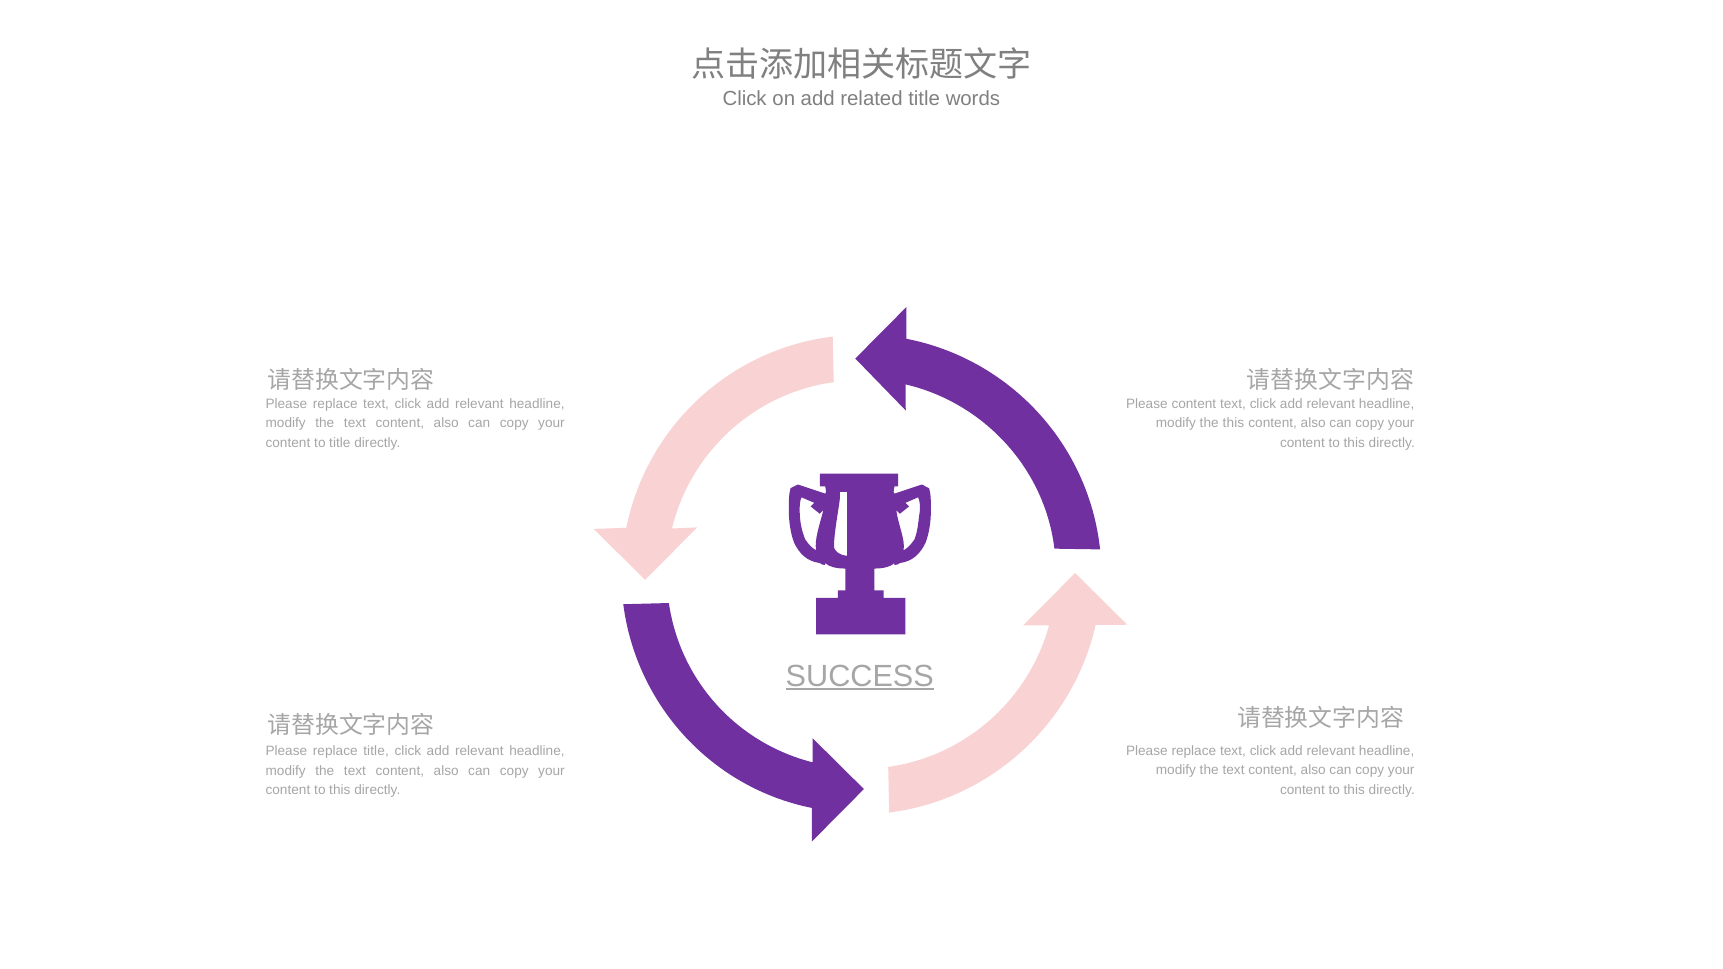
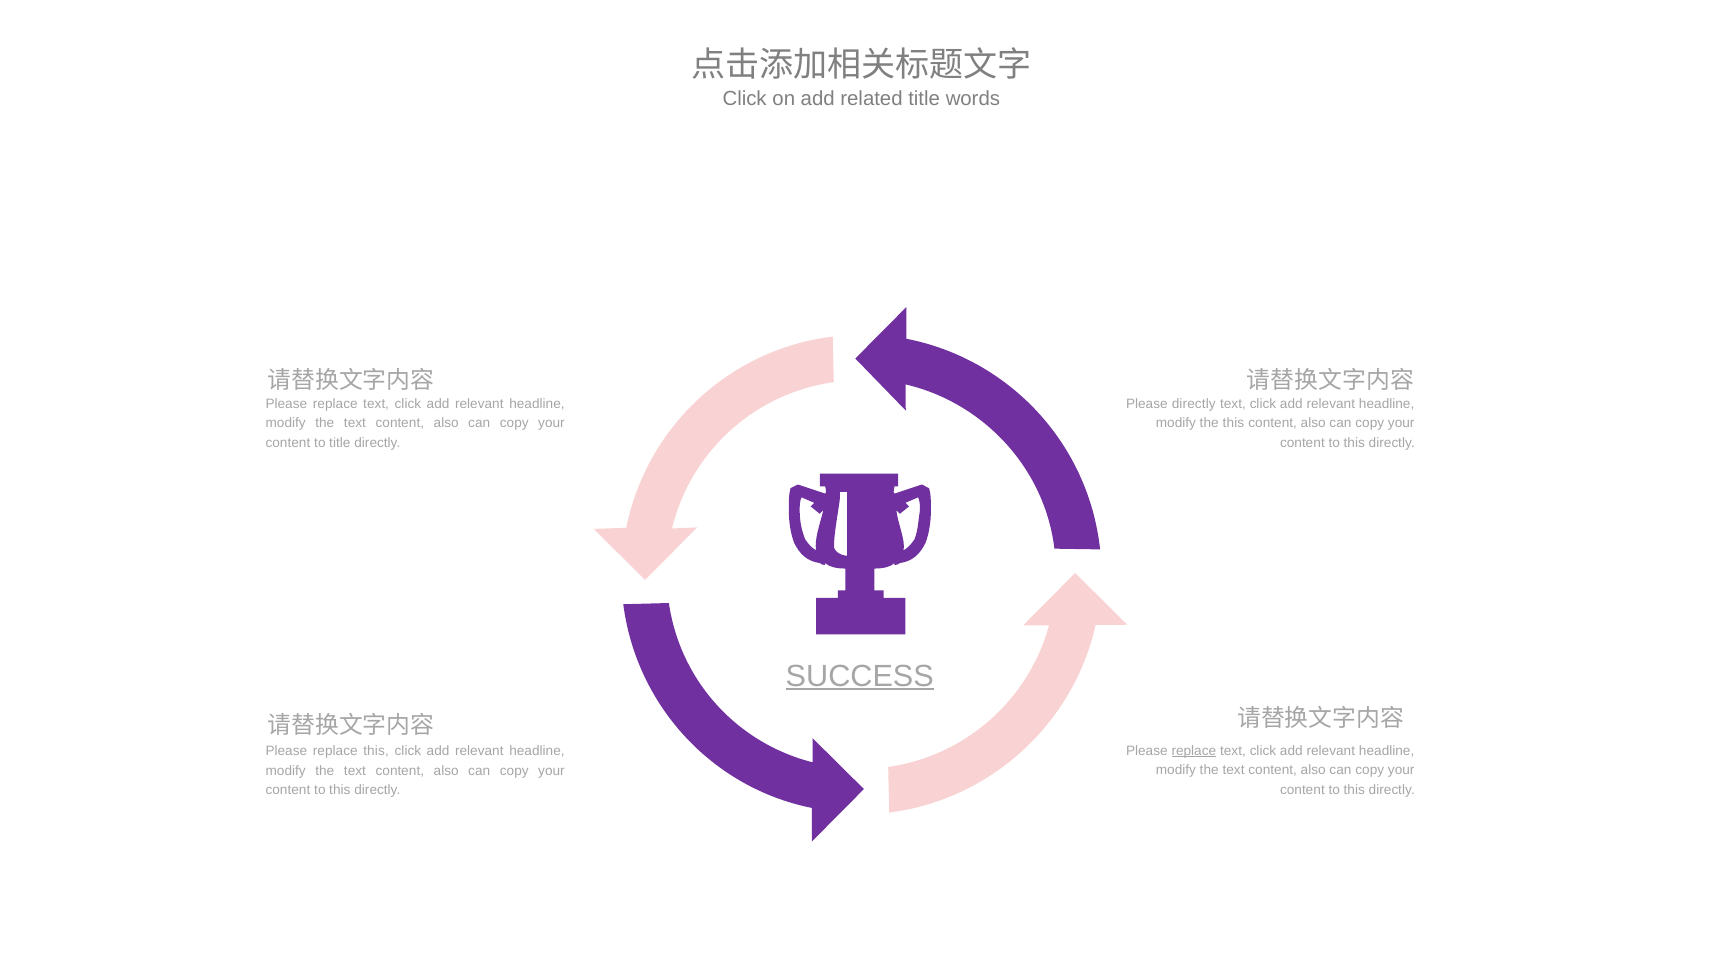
Please content: content -> directly (1194, 404)
replace underline: none -> present (1194, 751)
replace title: title -> this (376, 751)
